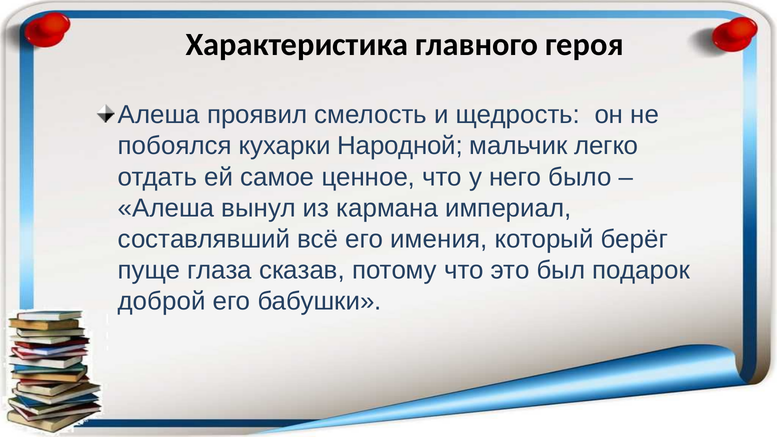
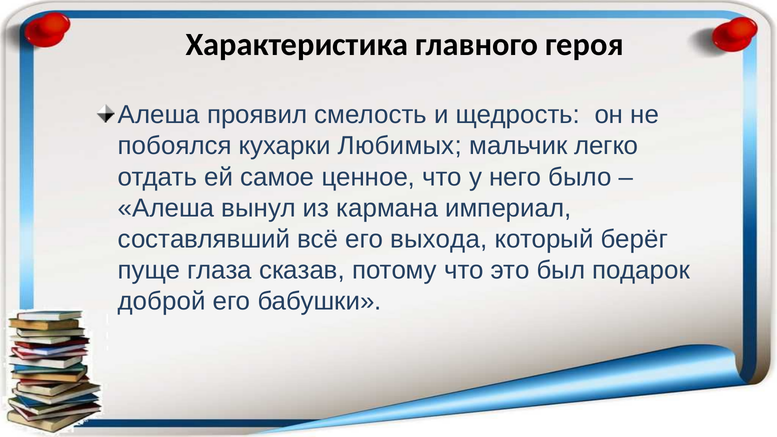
Народной: Народной -> Любимых (400, 146)
имения: имения -> выхода (439, 239)
